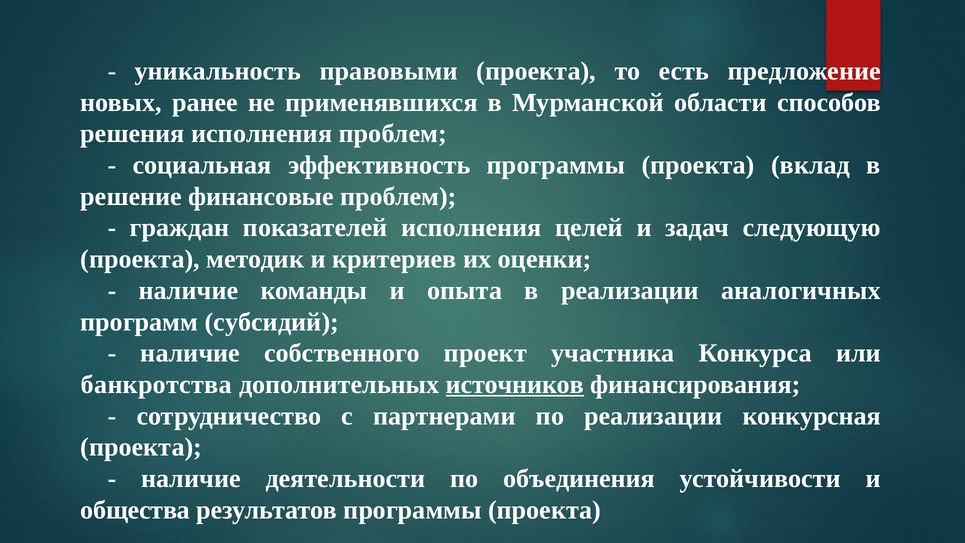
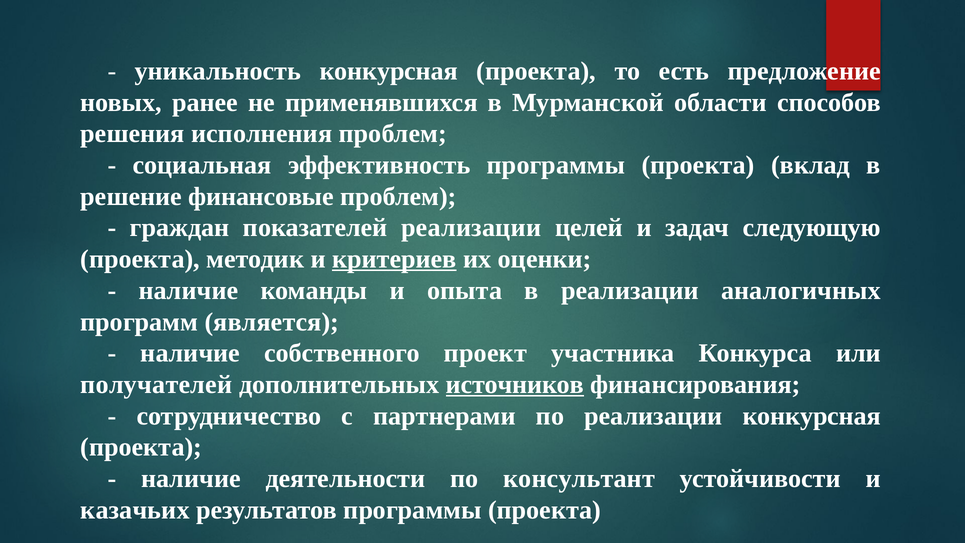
уникальность правовыми: правовыми -> конкурсная (389, 71)
показателей исполнения: исполнения -> реализации (471, 228)
критериев underline: none -> present (394, 259)
субсидий: субсидий -> является (272, 322)
банкротства: банкротства -> получателей (156, 384)
объединения: объединения -> консультант (579, 479)
общества: общества -> казачьих (135, 510)
